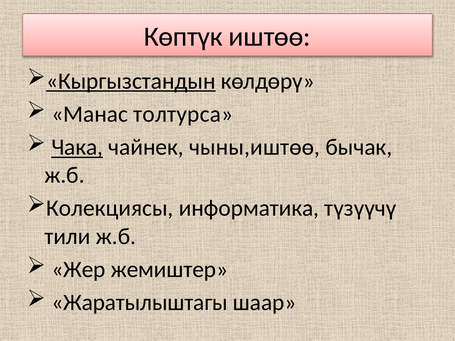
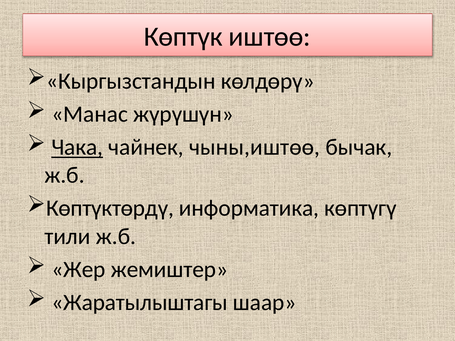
Кыргызстандын underline: present -> none (131, 81)
толтурса: толтурса -> жүрүшүн (183, 114)
Колекциясы: Колекциясы -> Көптүктөрдү (110, 208)
түзүүчү: түзүүчү -> көптүгү (360, 208)
